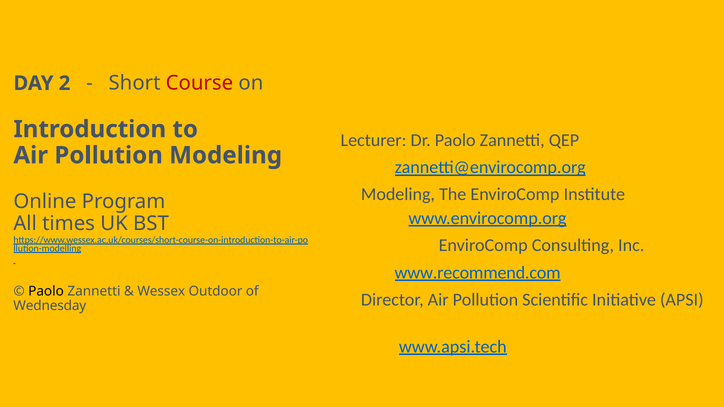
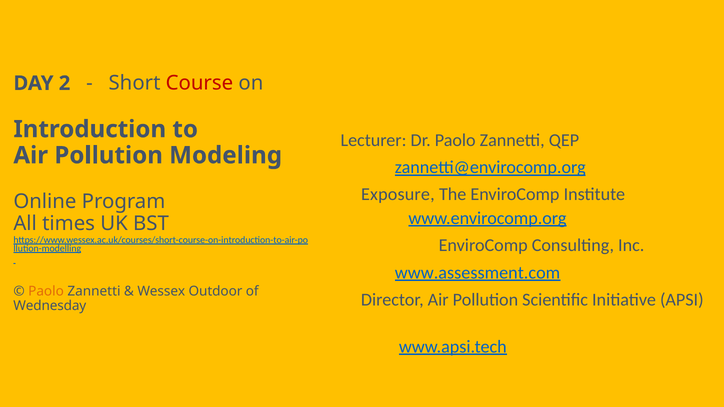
Modeling: Modeling -> Exposure (398, 195)
www.recommend.com: www.recommend.com -> www.assessment.com (478, 273)
Paolo colour: black -> orange (46, 291)
